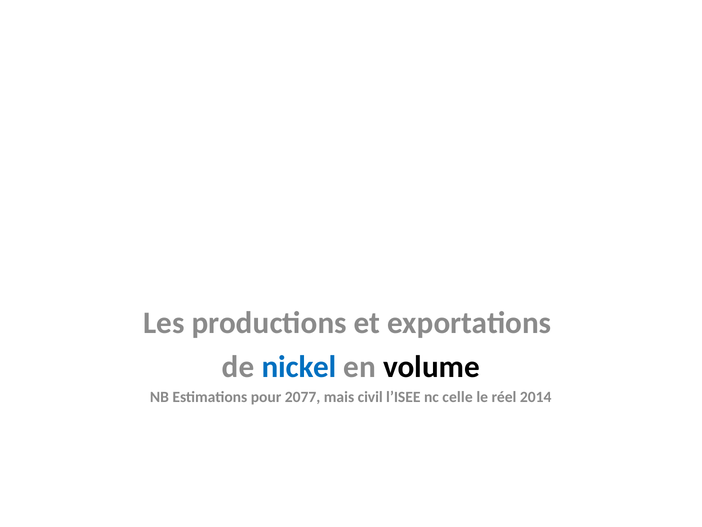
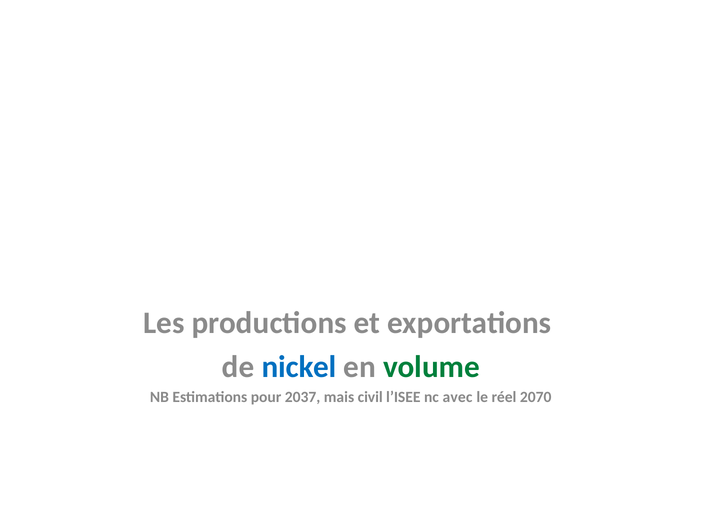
volume colour: black -> green (431, 367)
2077: 2077 -> 2037 (303, 397)
celle: celle -> avec (458, 397)
2014: 2014 -> 2070 (536, 397)
